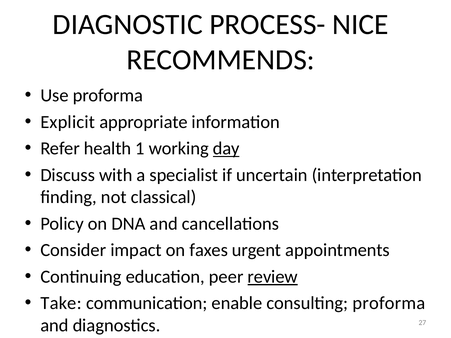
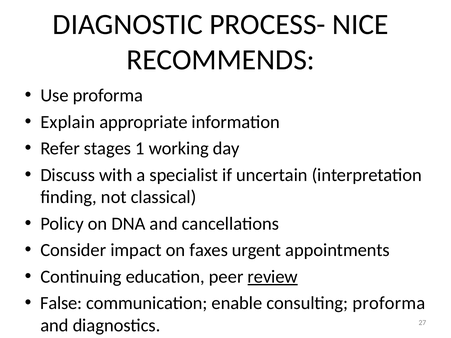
Explicit: Explicit -> Explain (68, 122)
health: health -> stages (108, 149)
day underline: present -> none (226, 149)
Take: Take -> False (61, 303)
